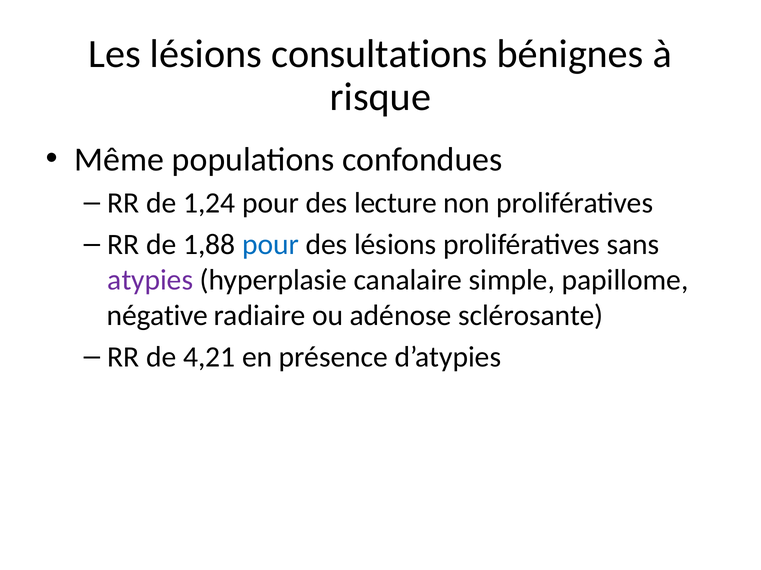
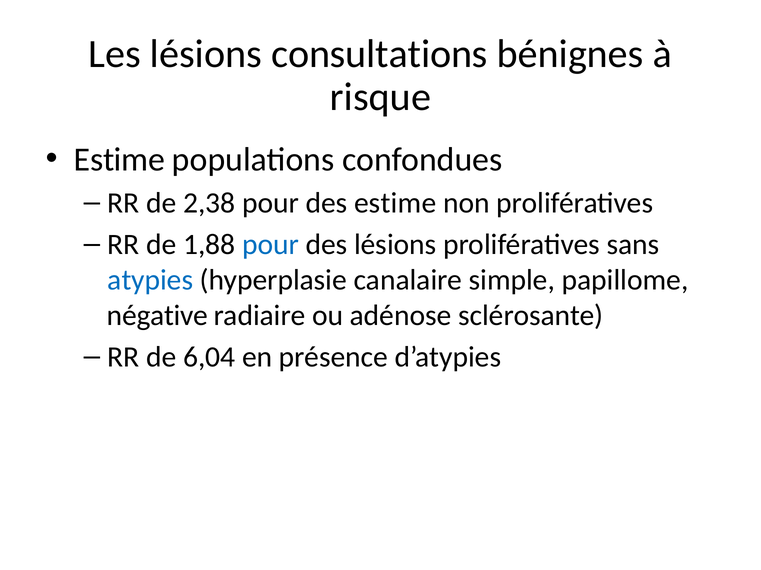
Même: Même -> Estime (119, 160)
1,24: 1,24 -> 2,38 (209, 203)
des lecture: lecture -> estime (395, 203)
atypies colour: purple -> blue (150, 280)
4,21: 4,21 -> 6,04 (209, 357)
